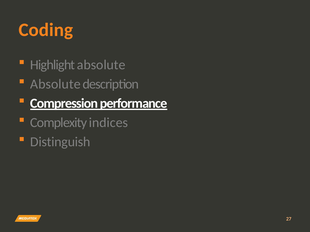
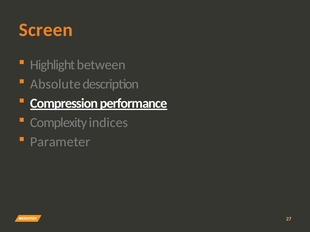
Coding: Coding -> Screen (46, 30)
Highlight absolute: absolute -> between (101, 65)
Distinguish: Distinguish -> Parameter (60, 142)
